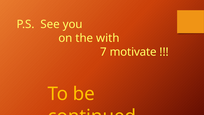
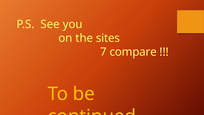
with: with -> sites (108, 38)
motivate: motivate -> compare (133, 52)
